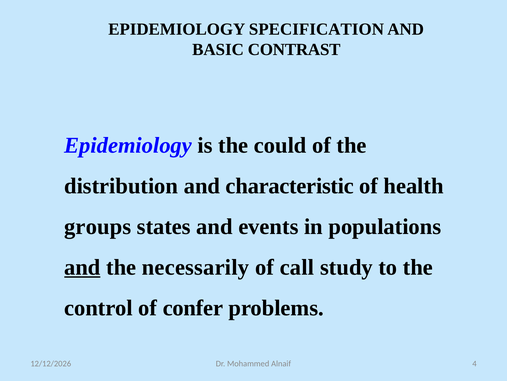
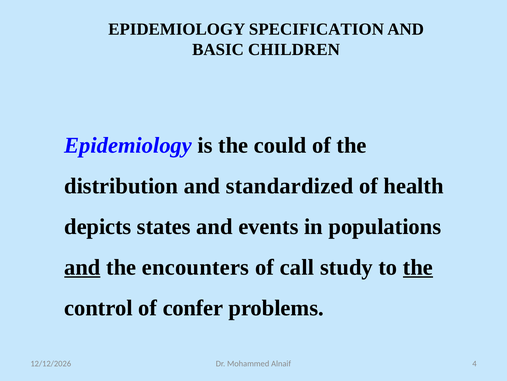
CONTRAST: CONTRAST -> CHILDREN (294, 49)
characteristic: characteristic -> standardized (290, 186)
groups: groups -> depicts (98, 226)
necessarily: necessarily -> encounters (196, 267)
the underline: none -> present (418, 267)
